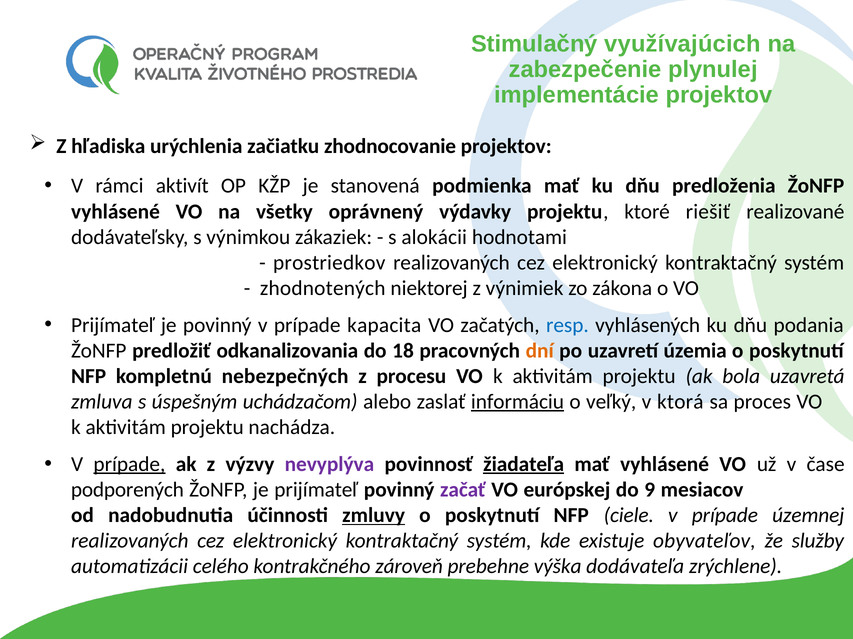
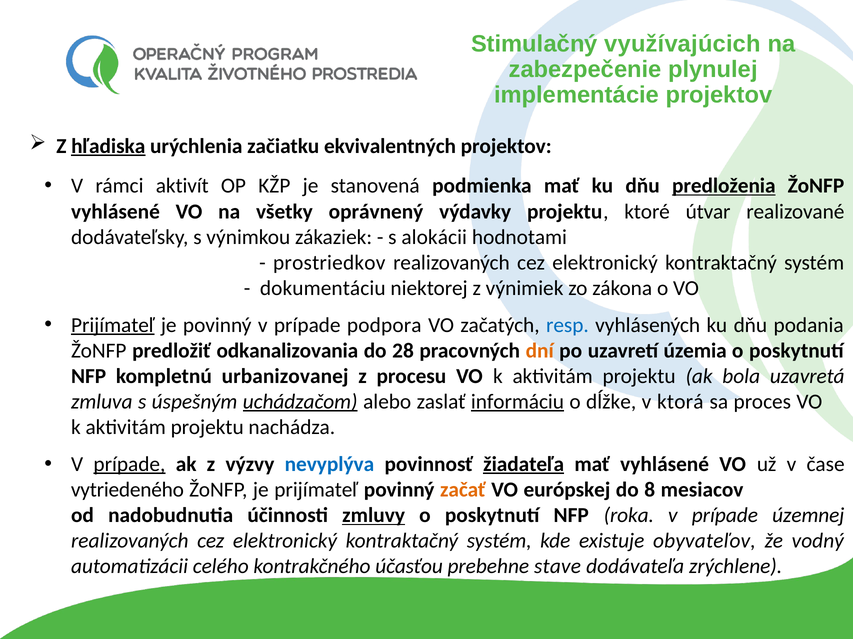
hľadiska underline: none -> present (108, 146)
zhodnocovanie: zhodnocovanie -> ekvivalentných (390, 146)
predloženia underline: none -> present (724, 186)
riešiť: riešiť -> útvar (708, 212)
zhodnotených: zhodnotených -> dokumentáciu (323, 288)
Prijímateľ underline: none -> present (113, 325)
kapacita: kapacita -> podpora (384, 325)
18: 18 -> 28 (403, 351)
nebezpečných: nebezpečných -> urbanizovanej (285, 377)
uchádzačom underline: none -> present (300, 402)
veľký: veľký -> dĺžke (611, 402)
nevyplýva colour: purple -> blue (329, 465)
podporených: podporených -> vytriedeného (127, 490)
začať colour: purple -> orange (463, 490)
9: 9 -> 8 (650, 490)
ciele: ciele -> roka (629, 516)
služby: služby -> vodný (818, 542)
zároveň: zároveň -> účasťou (409, 567)
výška: výška -> stave (558, 567)
